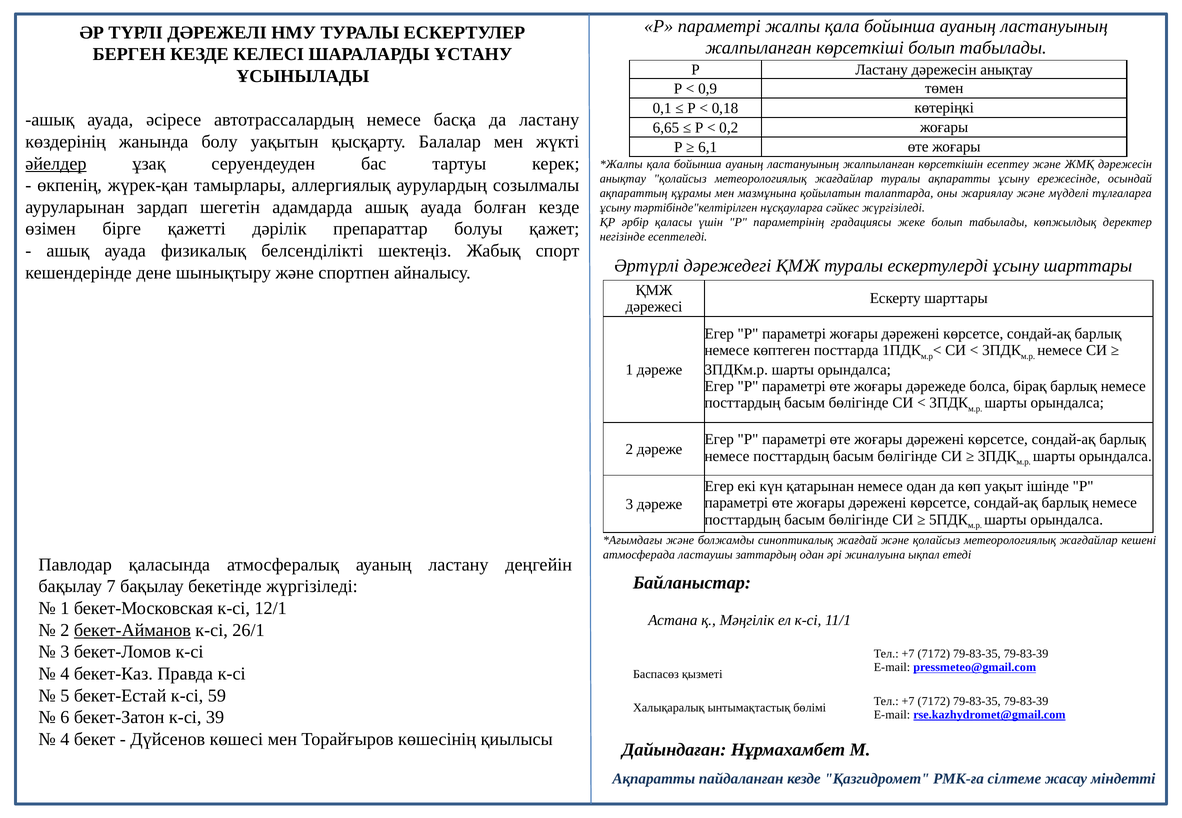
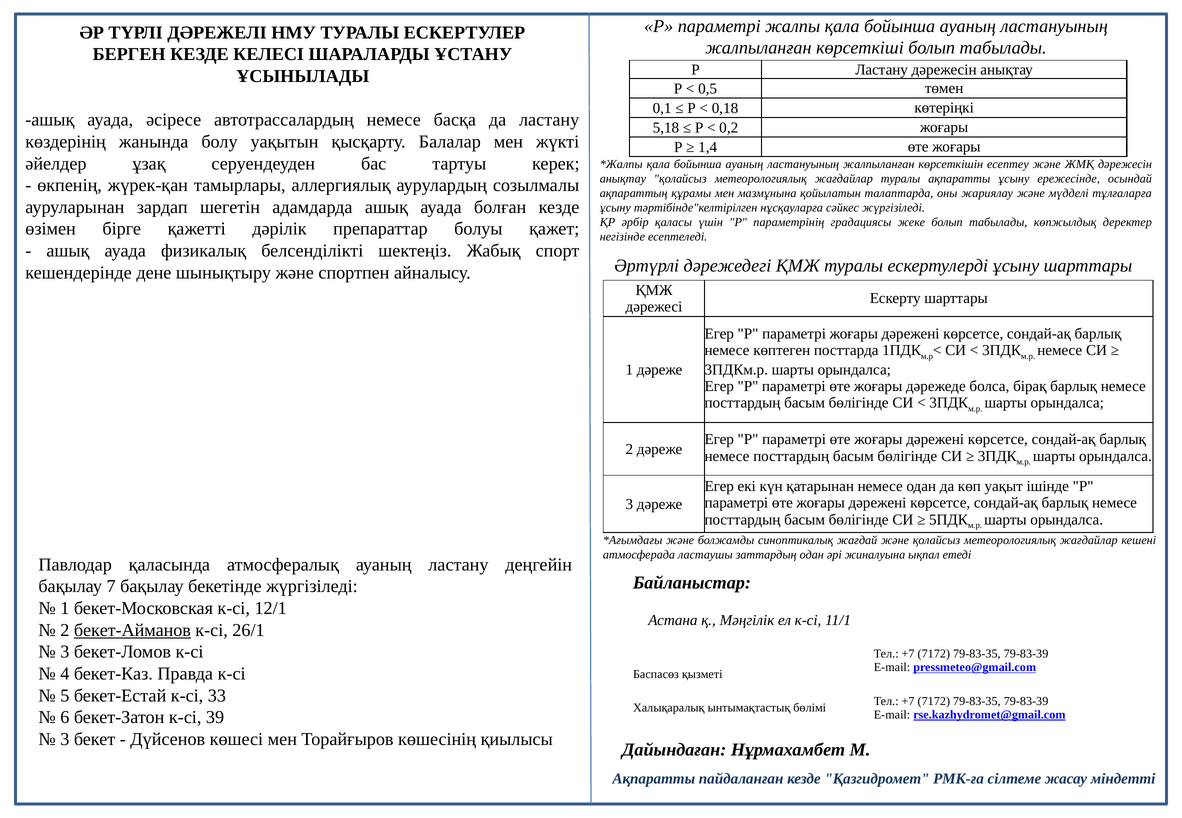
0,9: 0,9 -> 0,5 (708, 89)
6,65: 6,65 -> 5,18 (666, 128)
6,1: 6,1 -> 1,4 (708, 147)
әйелдер underline: present -> none (56, 164)
59: 59 -> 33 (217, 696)
4: 4 -> 3 (65, 739)
